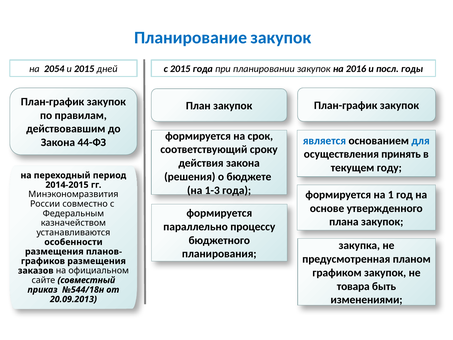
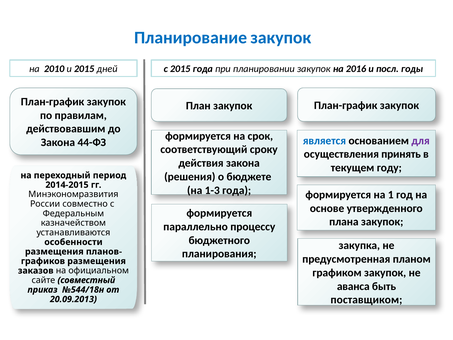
2054: 2054 -> 2010 (54, 69)
для colour: blue -> purple (421, 141)
товара: товара -> аванса (353, 286)
изменениями: изменениями -> поставщиком (366, 300)
